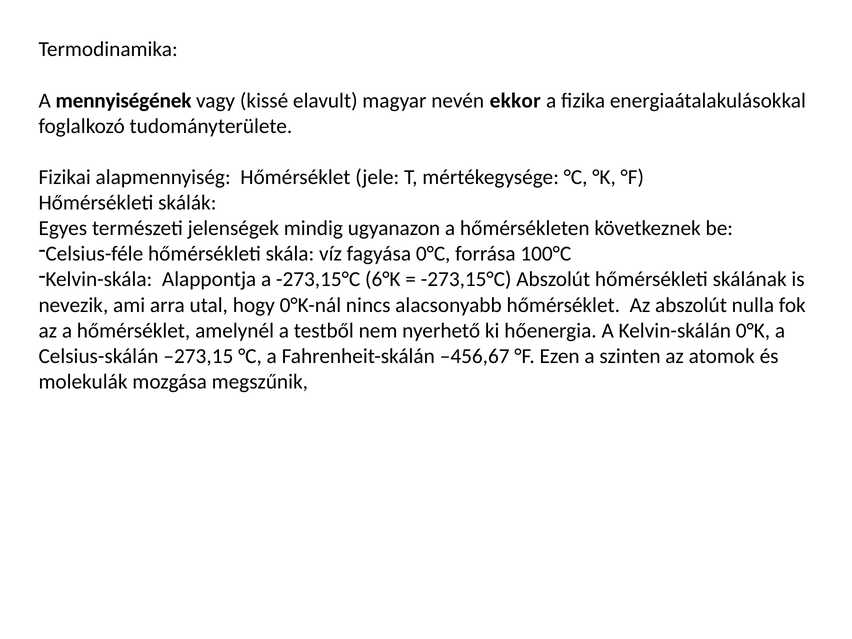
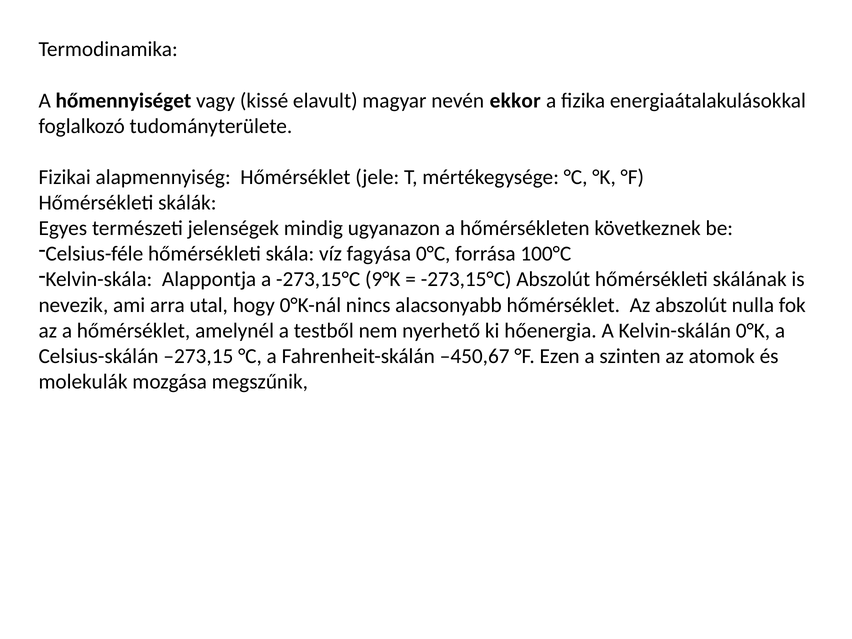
mennyiségének: mennyiségének -> hőmennyiséget (123, 101)
6°K: 6°K -> 9°K (383, 279)
‒456,67: ‒456,67 -> ‒450,67 (475, 356)
